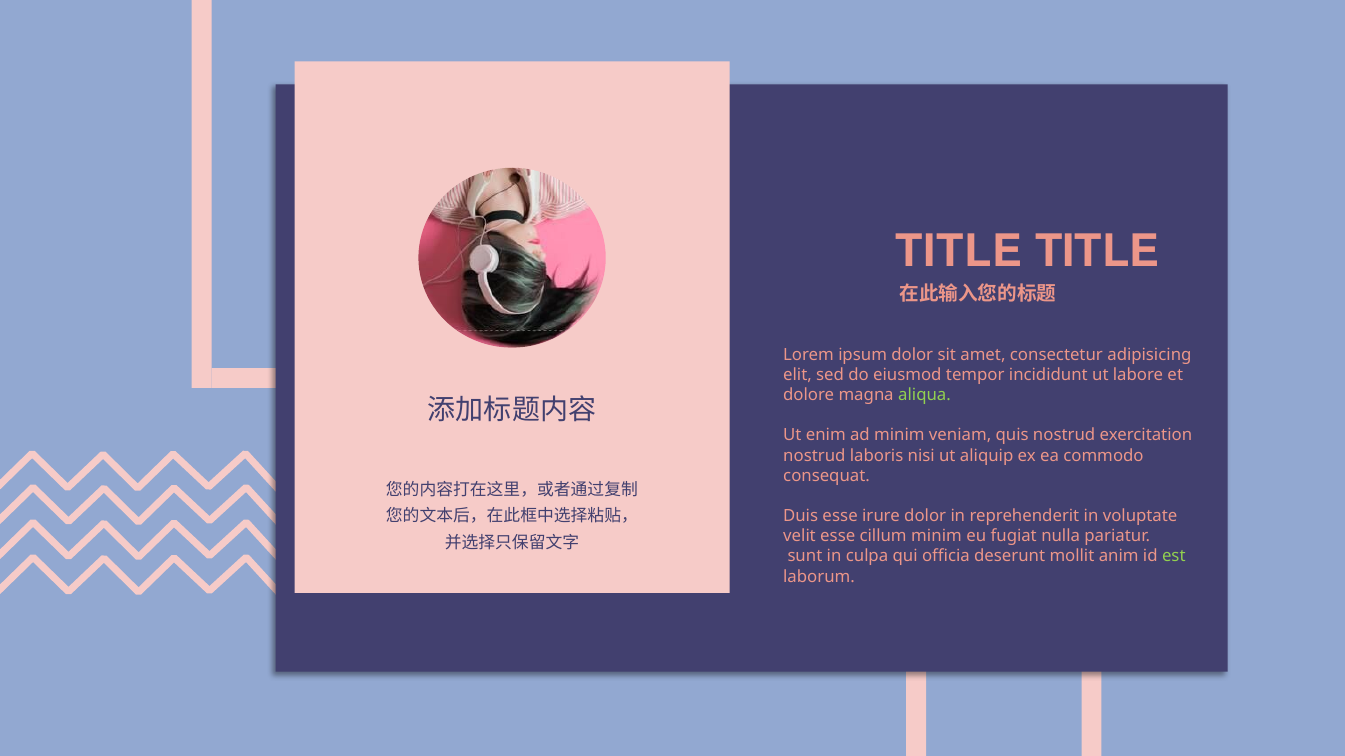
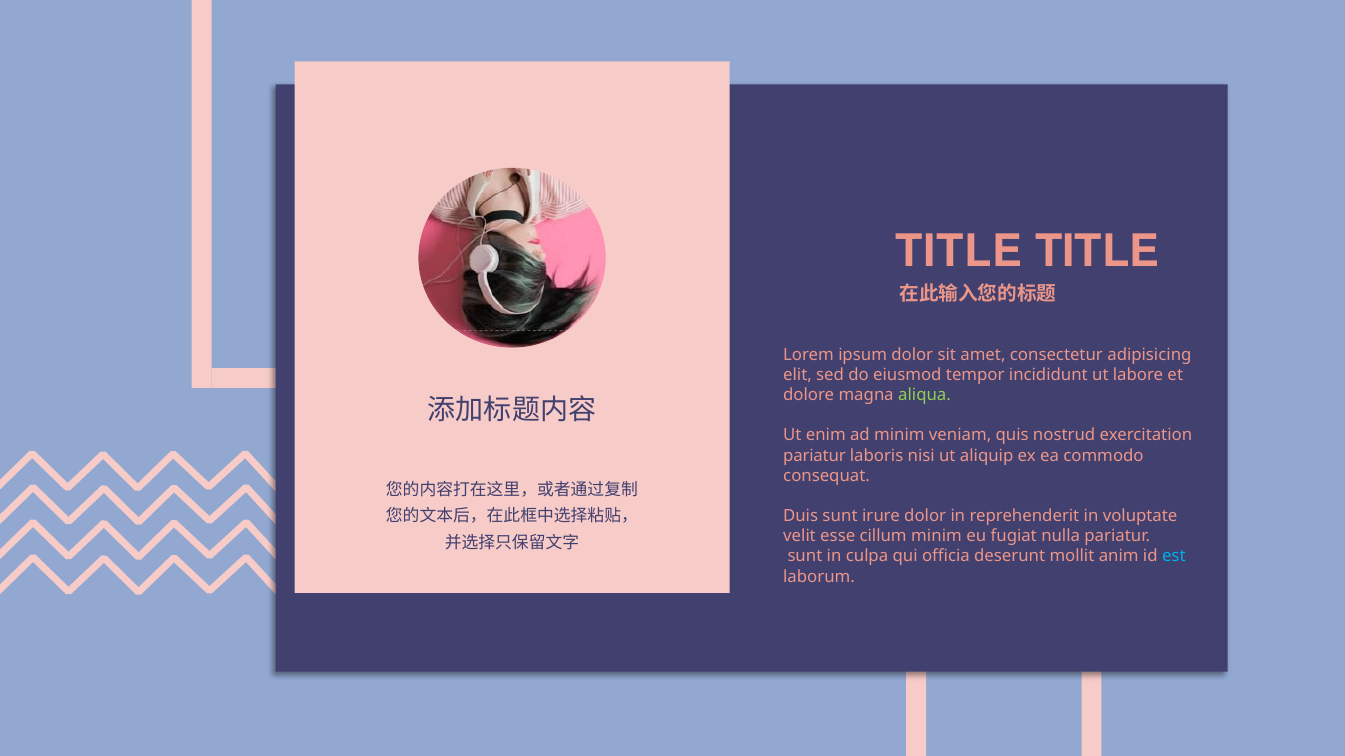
nostrud: nostrud -> pariatur (814, 456)
Duis esse: esse -> sunt (840, 516)
est colour: light green -> light blue (1174, 557)
